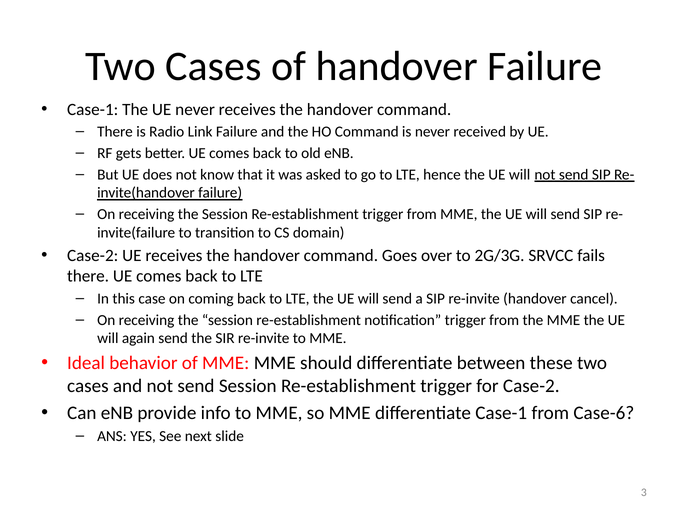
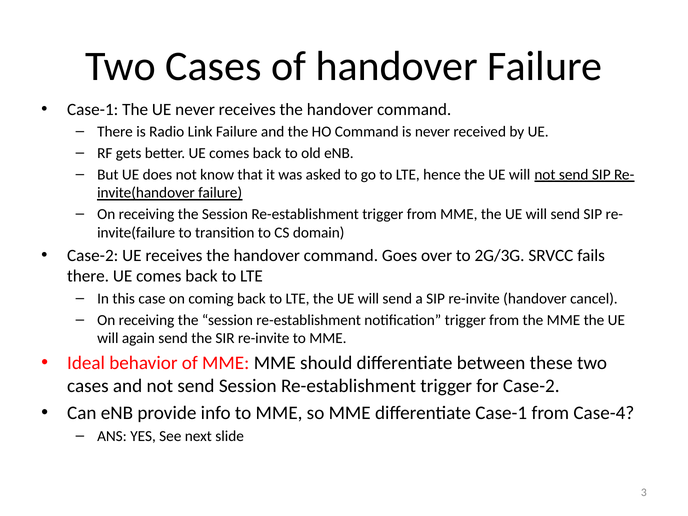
Case-6: Case-6 -> Case-4 (604, 413)
